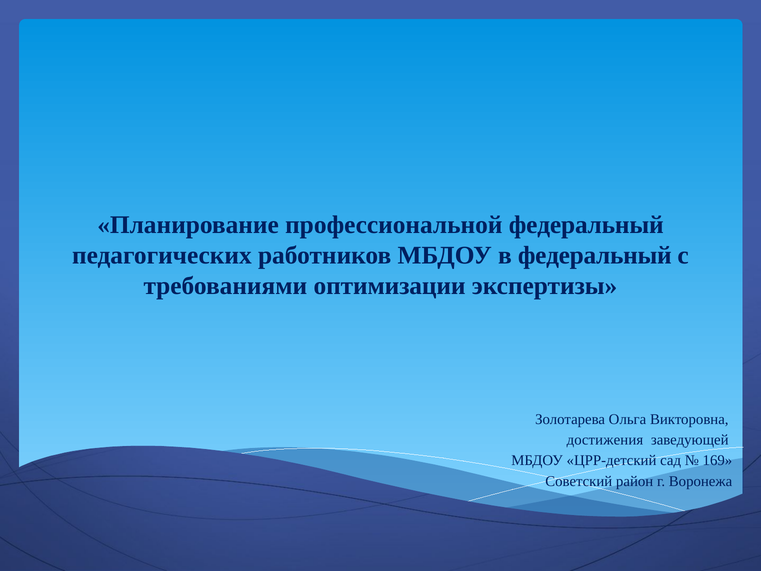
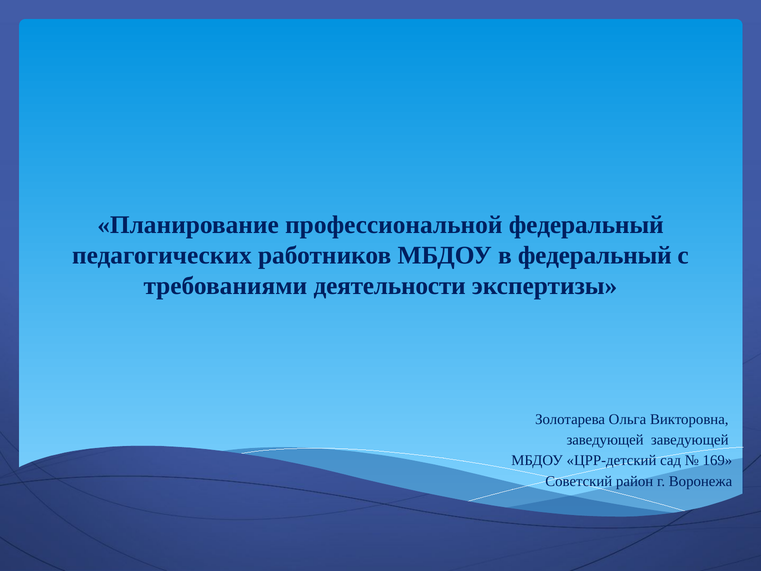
оптимизации: оптимизации -> деятельности (390, 286)
достижения: достижения -> заведующей (605, 440)
